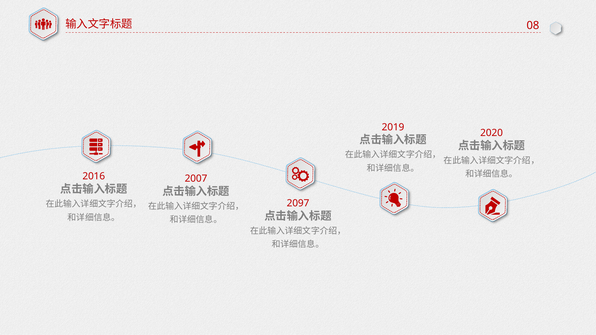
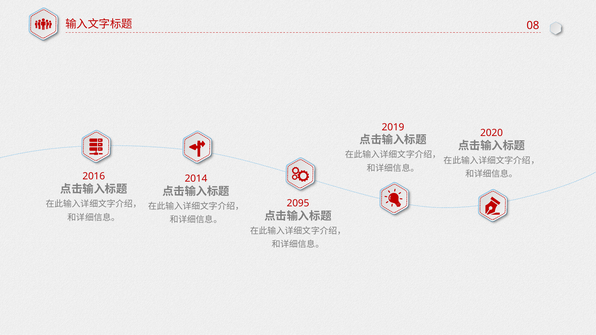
2007: 2007 -> 2014 (196, 179)
2097: 2097 -> 2095 (298, 203)
